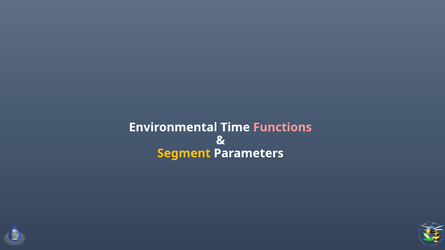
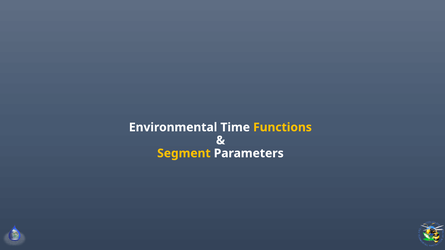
Functions colour: pink -> yellow (282, 127)
